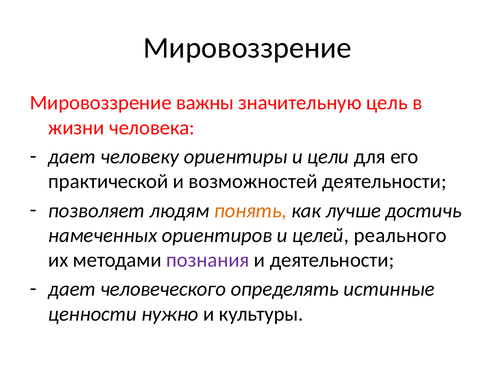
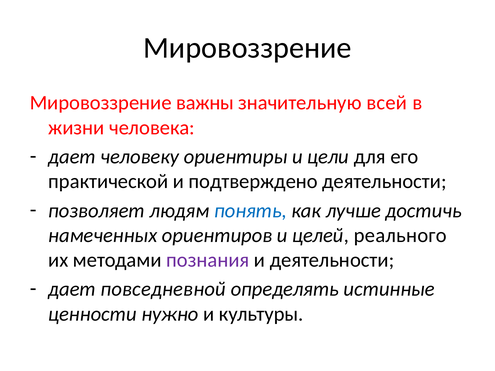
цель: цель -> всей (387, 103)
возможностей: возможностей -> подтверждено (253, 182)
понять colour: orange -> blue (251, 211)
человеческого: человеческого -> повседневной (163, 289)
